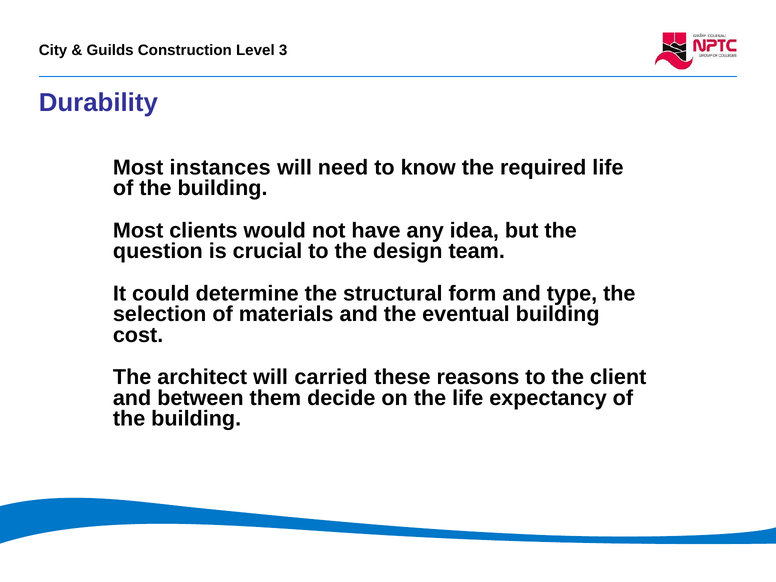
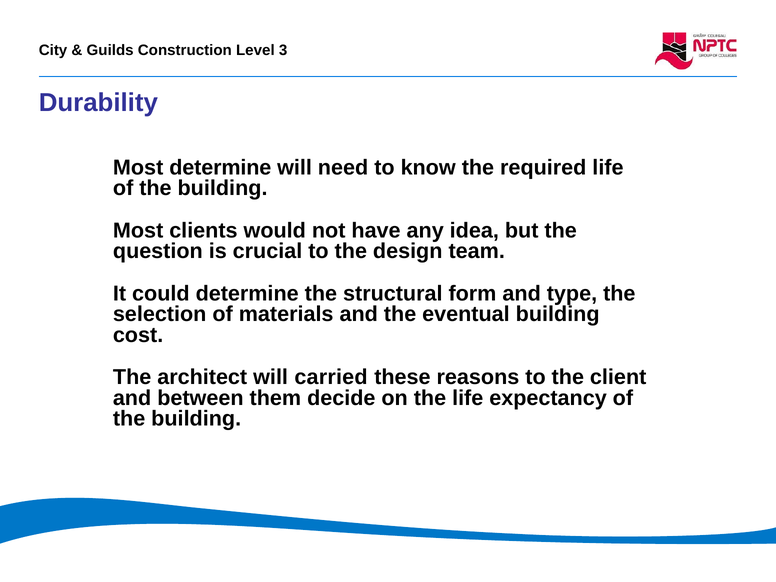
Most instances: instances -> determine (220, 168)
